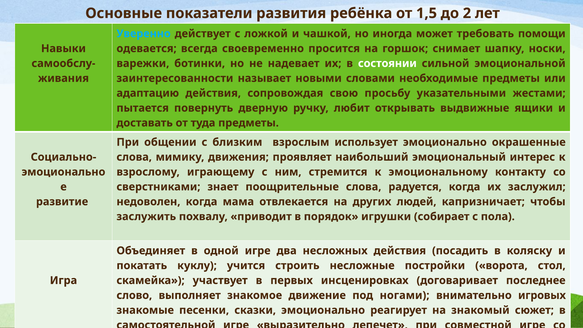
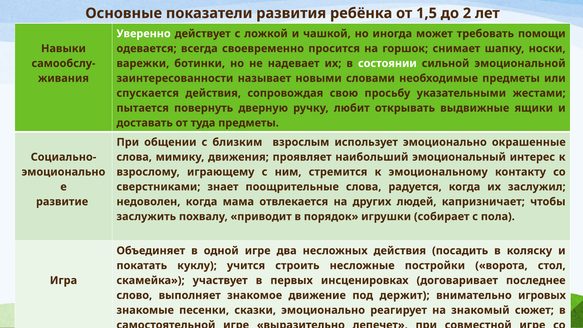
Уверенно colour: light blue -> white (144, 34)
адаптацию: адаптацию -> спускается (148, 93)
ногами: ногами -> держит (405, 295)
